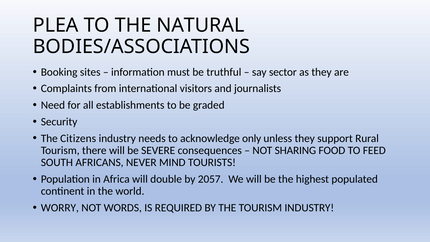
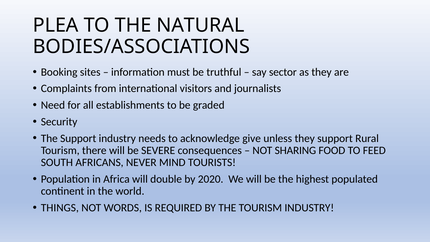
The Citizens: Citizens -> Support (78, 138)
only: only -> give (252, 138)
2057: 2057 -> 2020 (211, 179)
WORRY: WORRY -> THINGS (60, 208)
